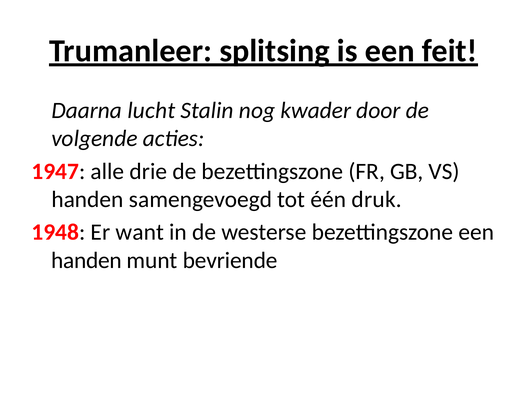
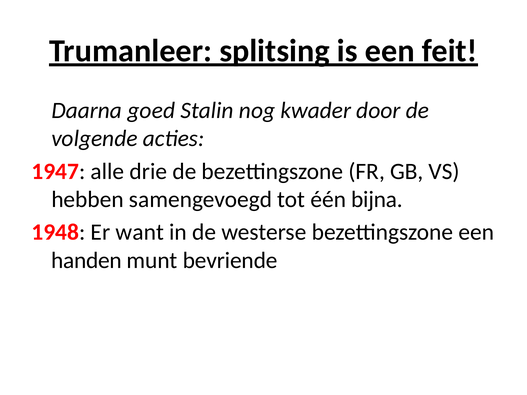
lucht: lucht -> goed (151, 111)
handen: handen -> hebben (88, 200)
druk: druk -> bijna (377, 200)
